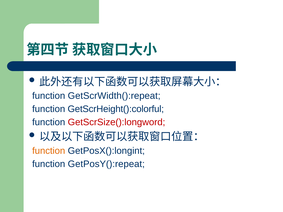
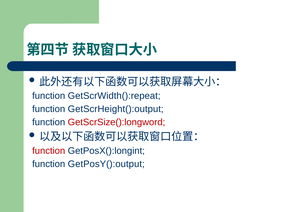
GetScrHeight():colorful: GetScrHeight():colorful -> GetScrHeight():output (116, 109)
function colour: orange -> red (49, 151)
GetPosY():repeat: GetPosY():repeat -> GetPosY():output (106, 164)
